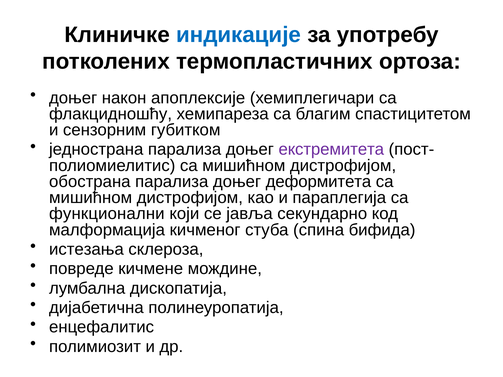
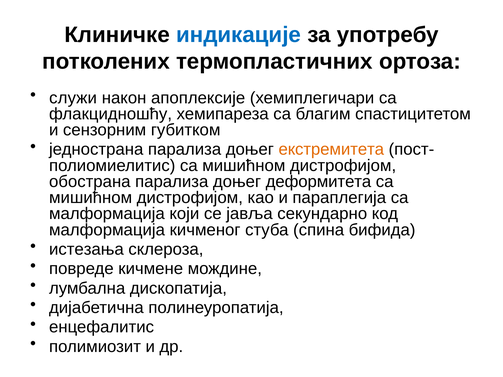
доњег: доњег -> служи (73, 98)
екстремитета colour: purple -> orange (331, 150)
функционални: функционални -> малформација (107, 214)
